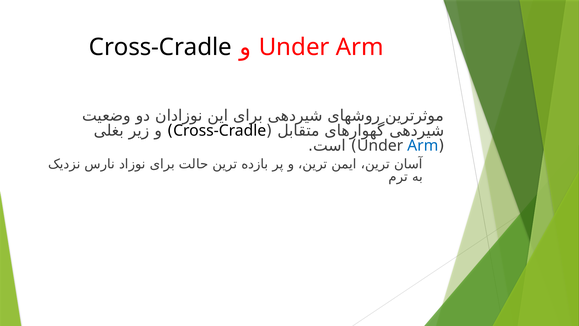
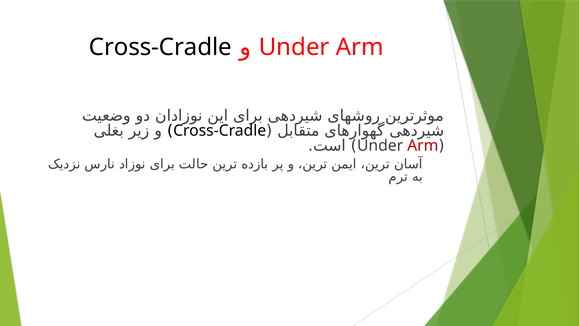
Arm colour: blue -> red (423, 145)
